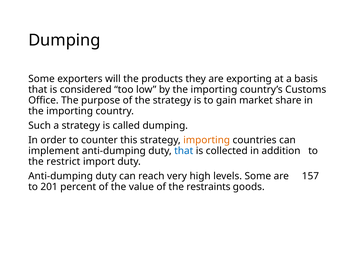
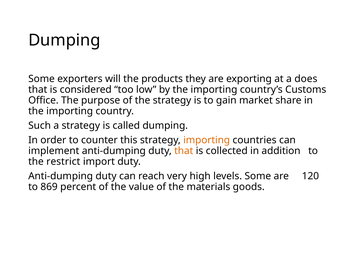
basis: basis -> does (306, 79)
that colour: blue -> orange (184, 151)
157: 157 -> 120 (310, 176)
201: 201 -> 869 (49, 187)
restraints: restraints -> materials (208, 187)
